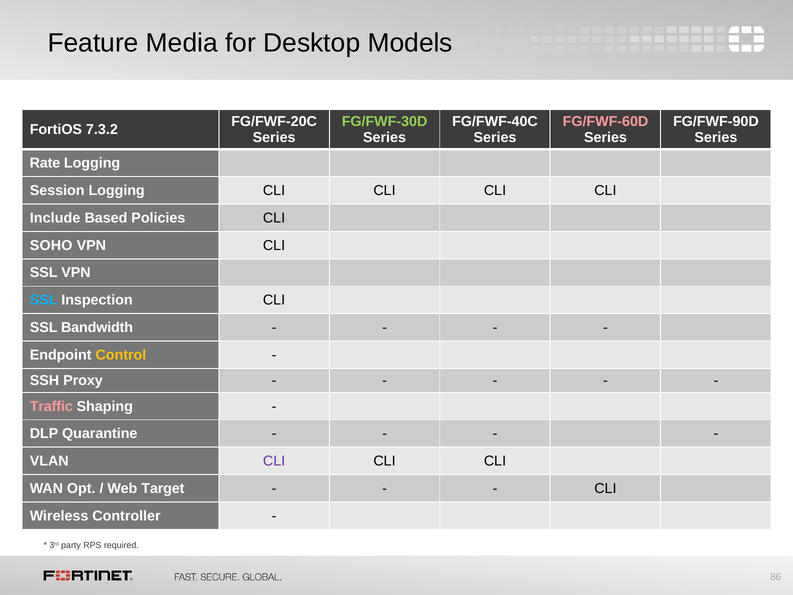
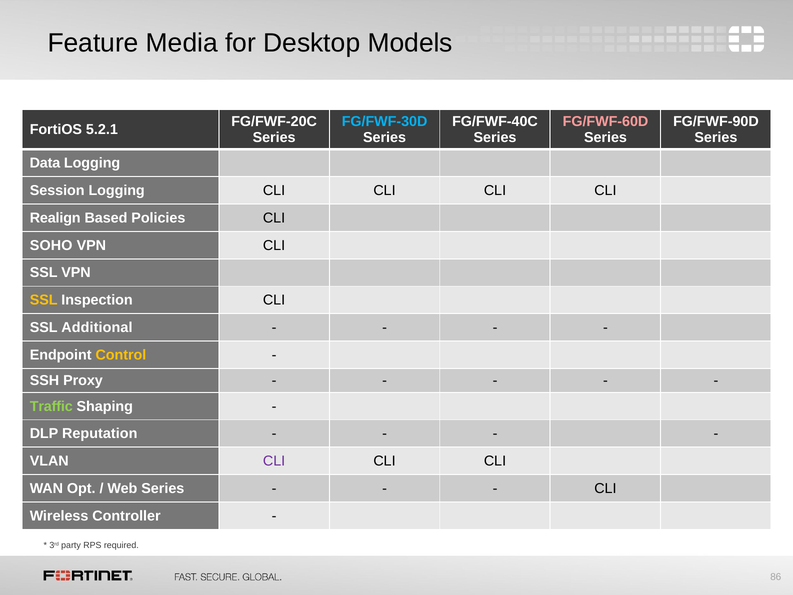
FG/FWF-30D colour: light green -> light blue (385, 121)
7.3.2: 7.3.2 -> 5.2.1 (102, 129)
Rate: Rate -> Data (45, 163)
Include: Include -> Realign (55, 218)
SSL colour: light blue -> yellow (44, 300)
Bandwidth: Bandwidth -> Additional (97, 327)
Traffic colour: pink -> light green (51, 406)
Quarantine: Quarantine -> Reputation (100, 433)
Web Target: Target -> Series (163, 488)
